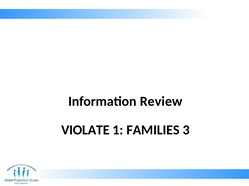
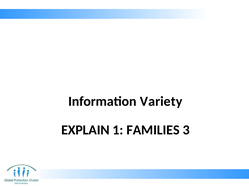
Review: Review -> Variety (161, 102)
VIOLATE: VIOLATE -> EXPLAIN (85, 131)
